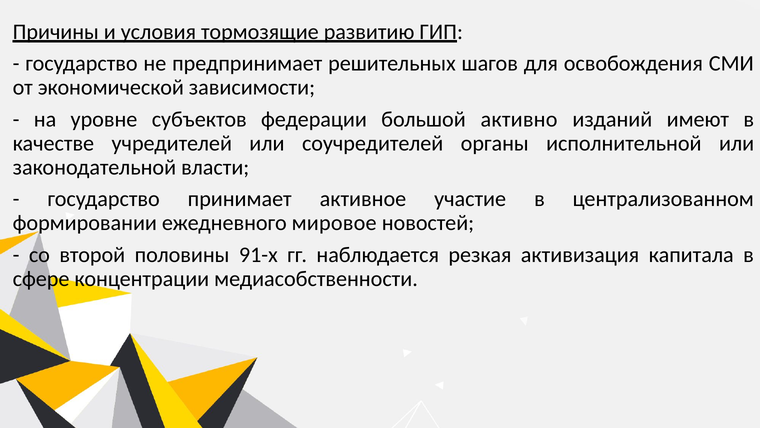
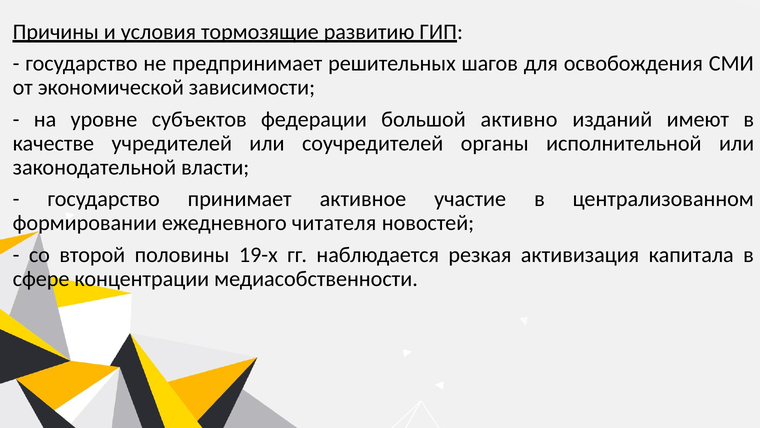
мировое: мировое -> читателя (334, 223)
91-х: 91-х -> 19-х (258, 255)
